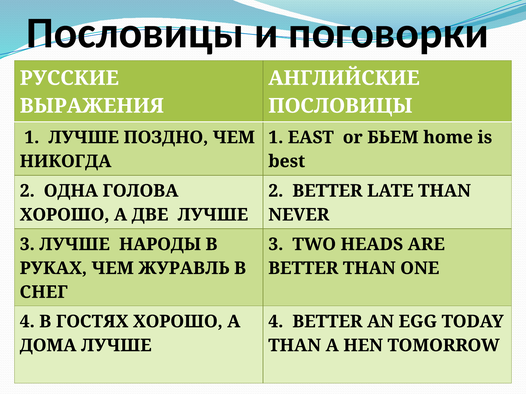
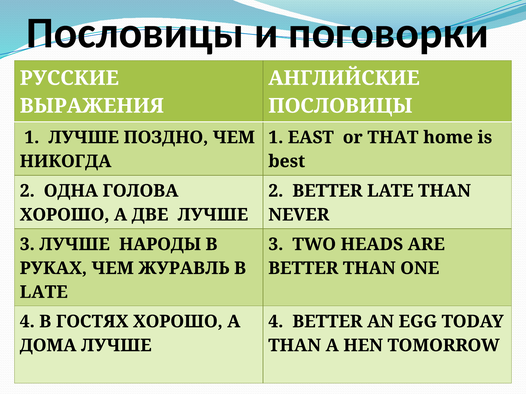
БЬЕМ: БЬЕМ -> THAT (393, 138)
СНЕГ: СНЕГ -> LATE (44, 292)
